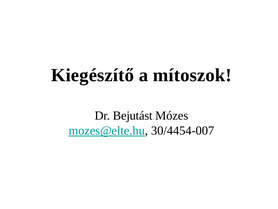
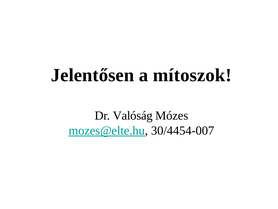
Kiegészítő: Kiegészítő -> Jelentősen (93, 75)
Bejutást: Bejutást -> Valóság (133, 115)
